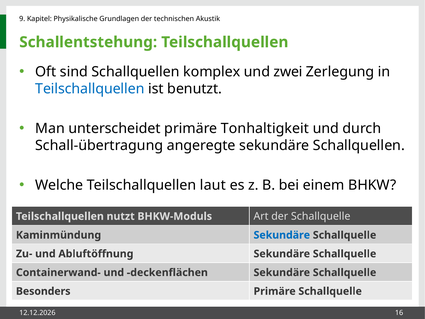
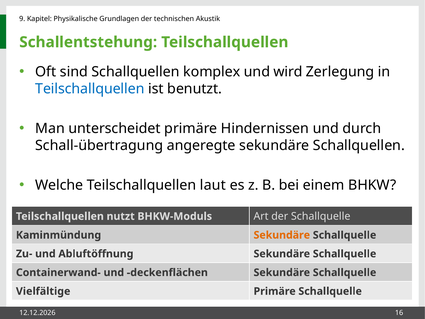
zwei: zwei -> wird (288, 72)
Tonhaltigkeit: Tonhaltigkeit -> Hindernissen (265, 128)
Sekundäre colour: blue -> orange (282, 235)
Besonders: Besonders -> Vielfältige (43, 291)
